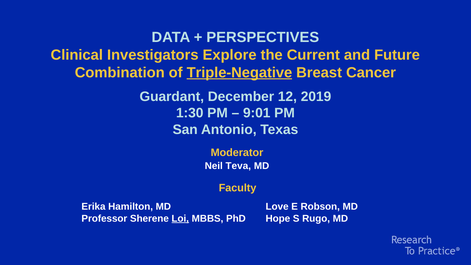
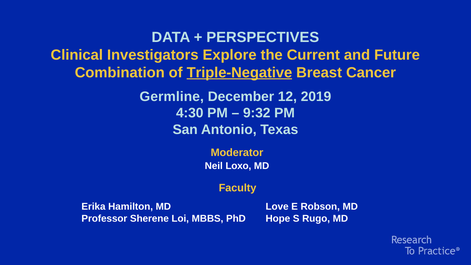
Guardant: Guardant -> Germline (172, 97)
1:30: 1:30 -> 4:30 (190, 113)
9:01: 9:01 -> 9:32 (257, 113)
Teva: Teva -> Loxo (238, 166)
Loi underline: present -> none (180, 218)
